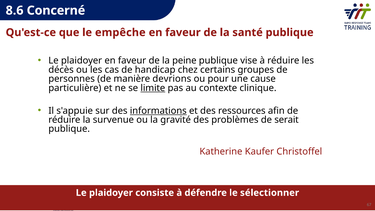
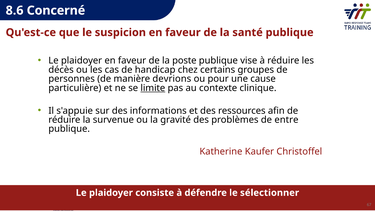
empêche: empêche -> suspicion (120, 32)
peine: peine -> poste (184, 61)
informations underline: present -> none (158, 111)
serait: serait -> entre (286, 120)
